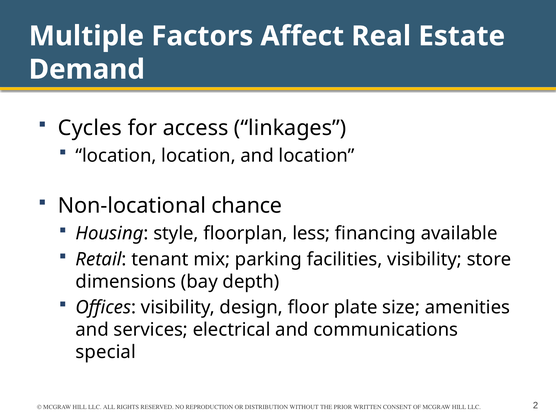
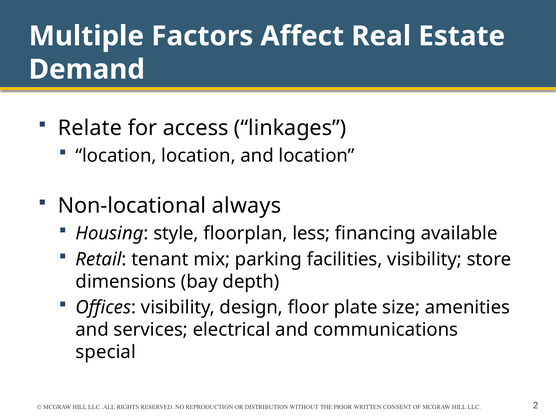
Cycles: Cycles -> Relate (90, 128)
chance: chance -> always (247, 206)
